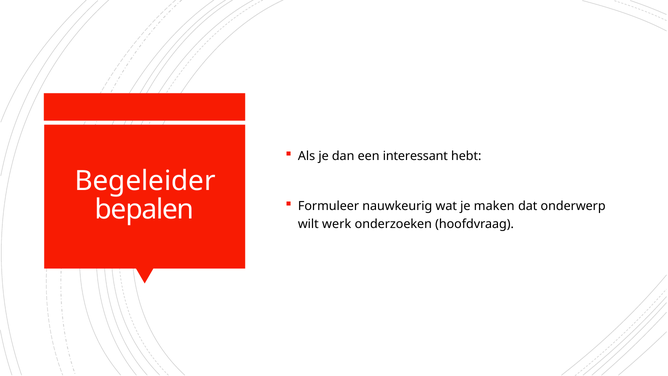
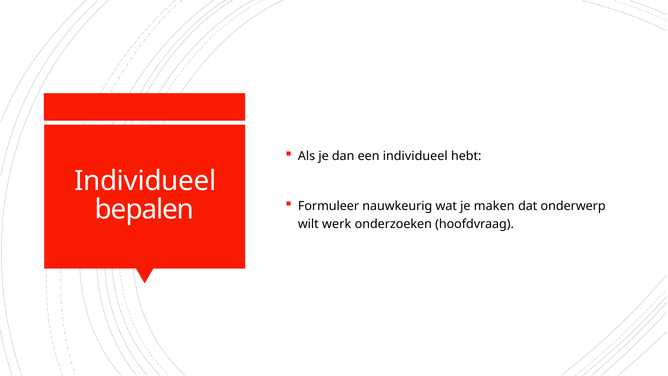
een interessant: interessant -> individueel (415, 156)
Begeleider: Begeleider -> Individueel (145, 181)
